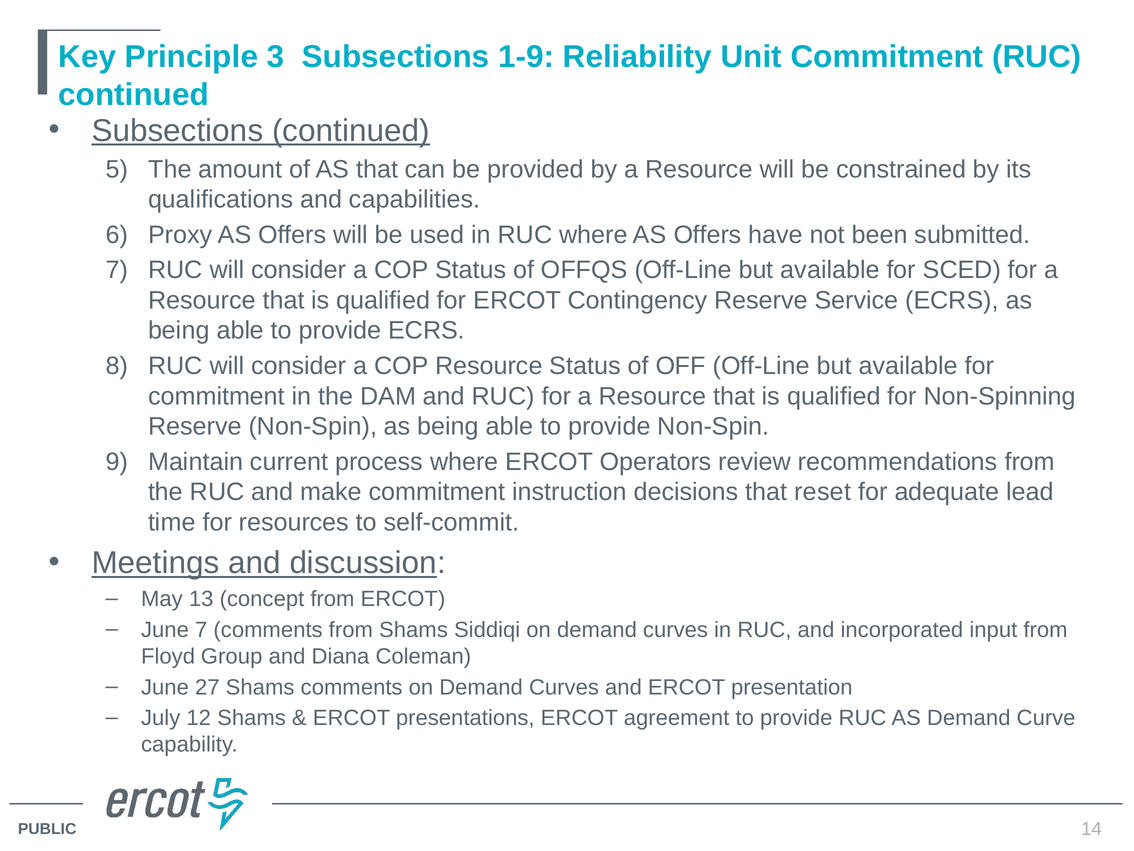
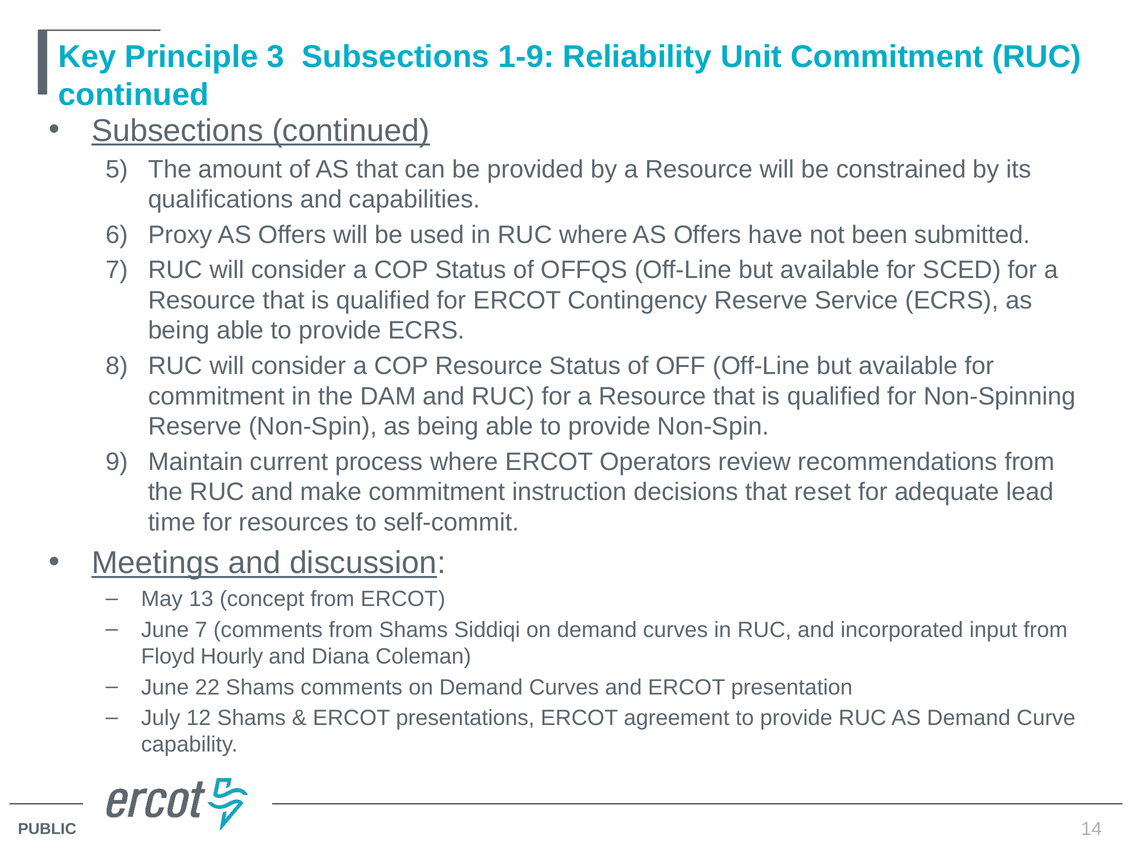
Group: Group -> Hourly (232, 656)
27: 27 -> 22 (207, 687)
